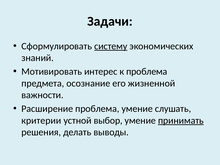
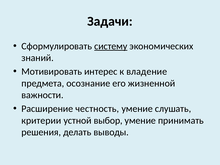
к проблема: проблема -> владение (147, 72)
Расширение проблема: проблема -> честность (97, 109)
принимать underline: present -> none (181, 120)
